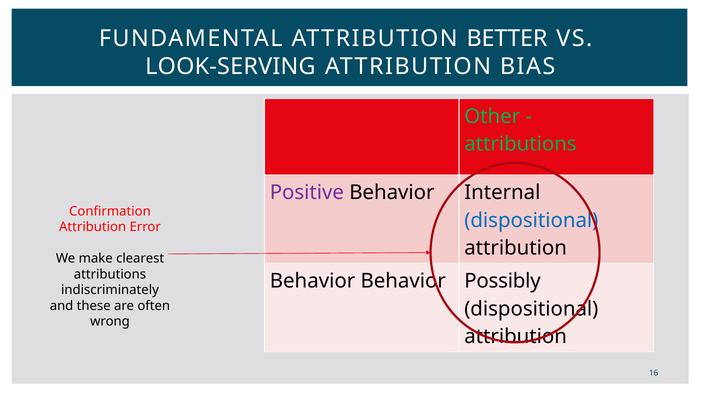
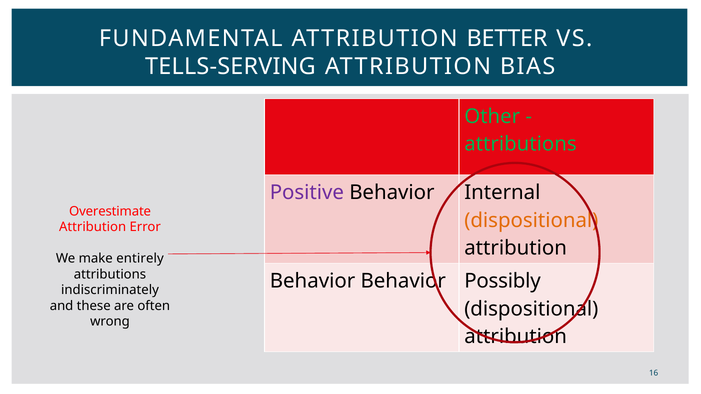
LOOK-SERVING: LOOK-SERVING -> TELLS-SERVING (230, 66)
Confirmation: Confirmation -> Overestimate (110, 211)
dispositional colour: blue -> orange (531, 220)
clearest: clearest -> entirely (140, 259)
